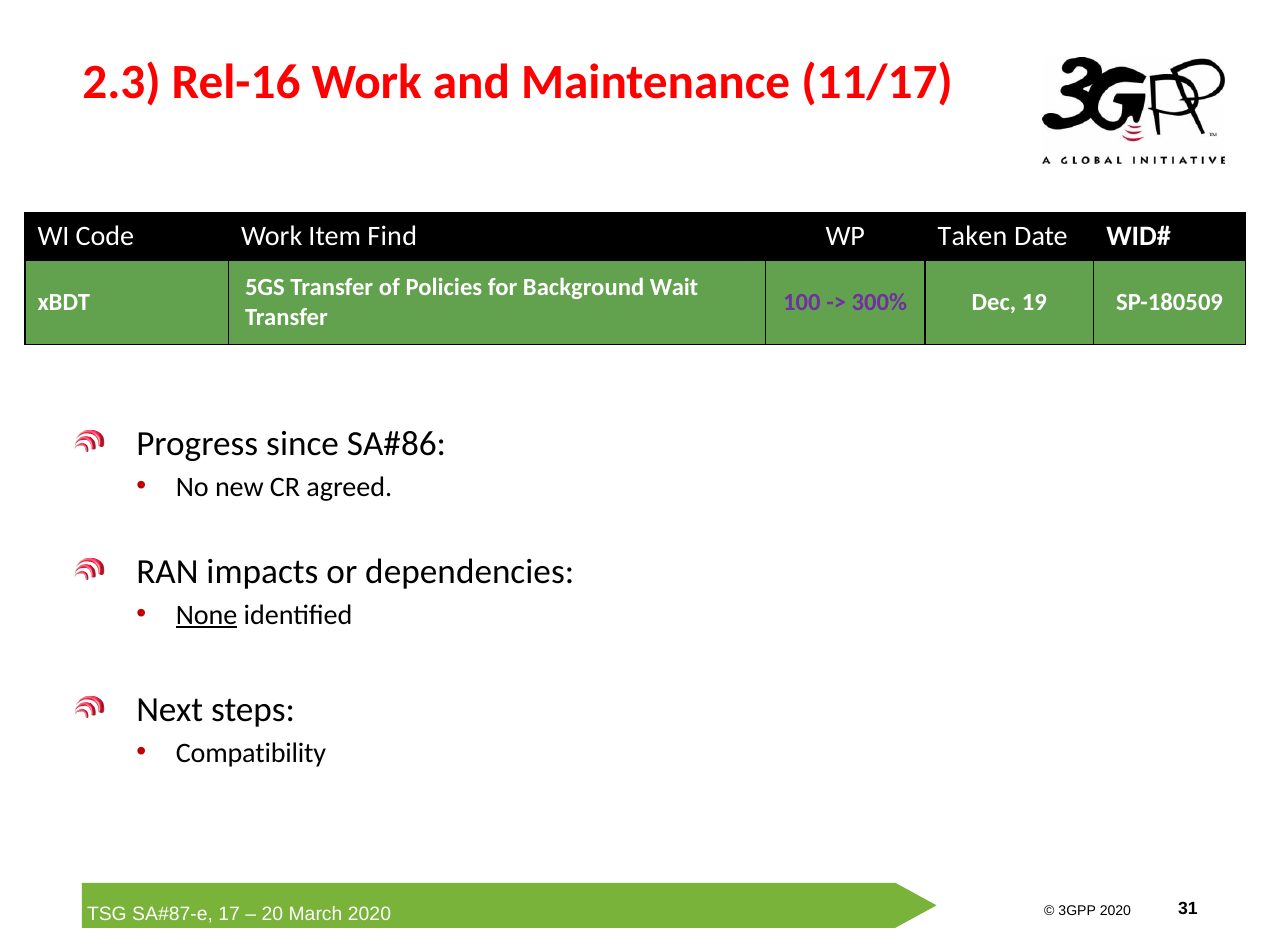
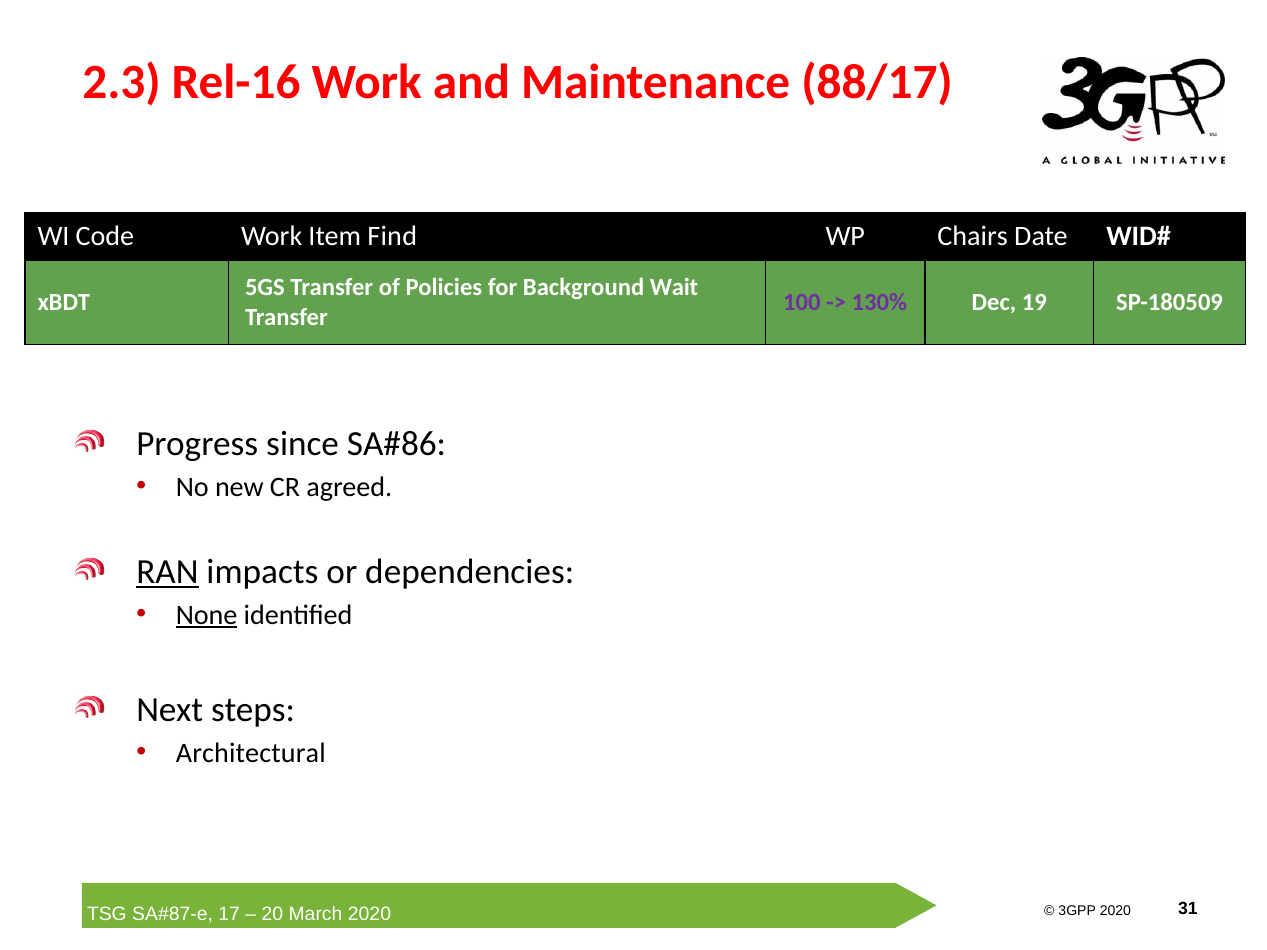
11/17: 11/17 -> 88/17 (877, 83)
Taken: Taken -> Chairs (973, 237)
300%: 300% -> 130% (879, 303)
RAN underline: none -> present (167, 572)
Compatibility: Compatibility -> Architectural (251, 753)
